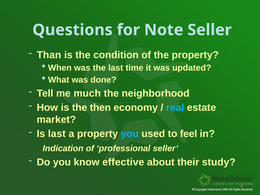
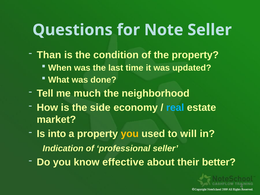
then: then -> side (100, 107)
Is last: last -> into (57, 134)
you colour: light blue -> yellow (130, 134)
feel: feel -> will (188, 134)
study: study -> better (219, 162)
